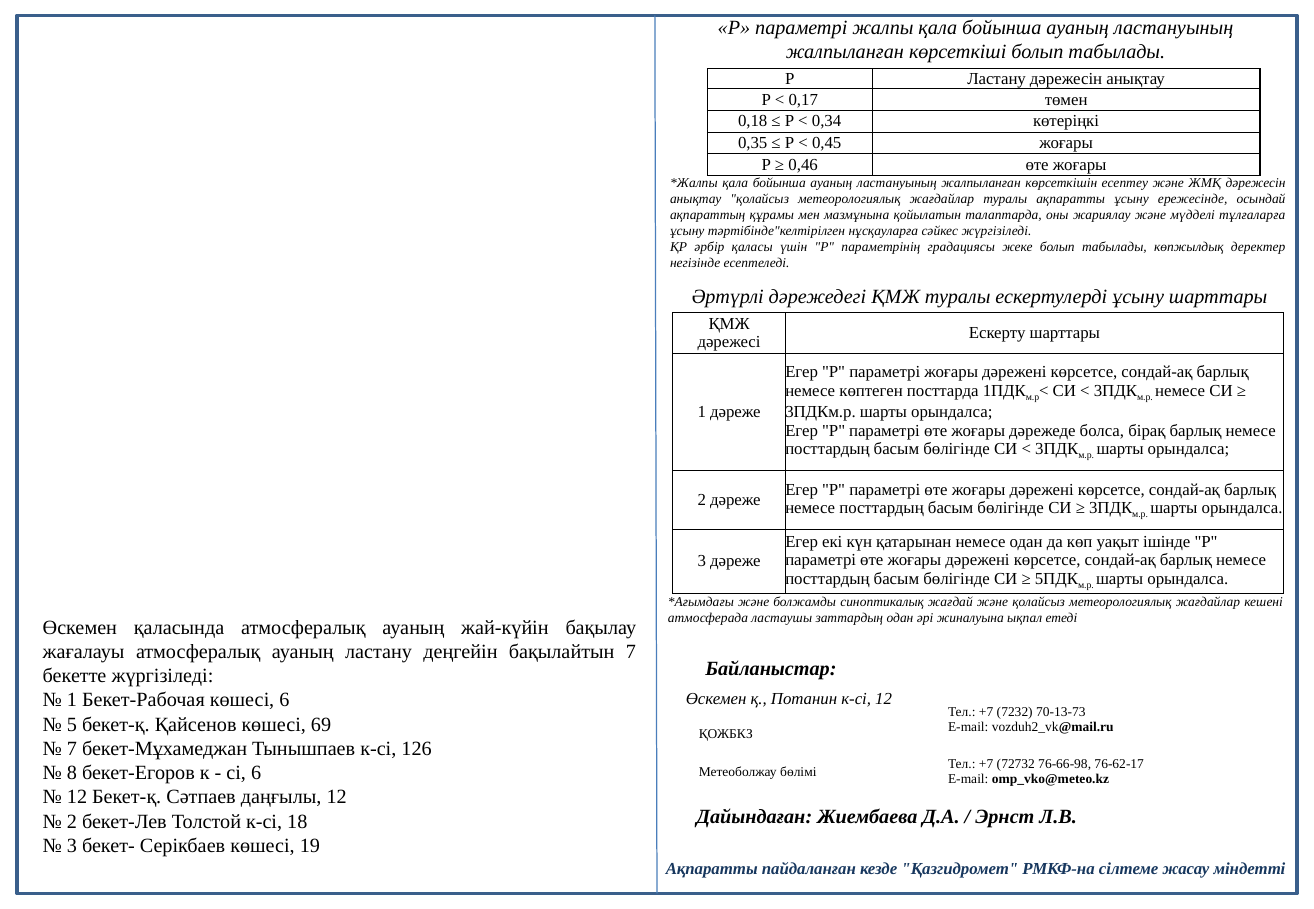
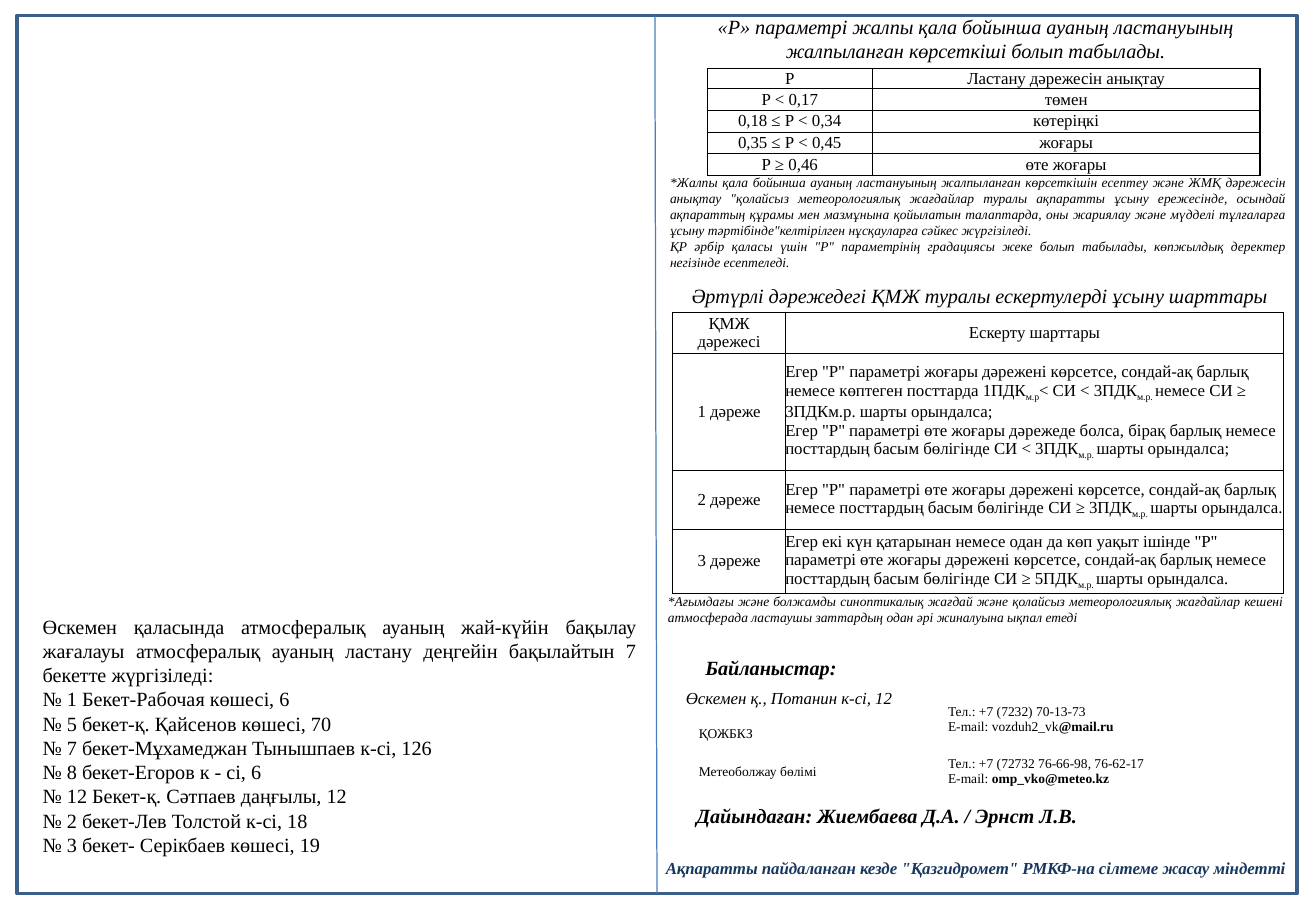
69: 69 -> 70 (321, 725)
